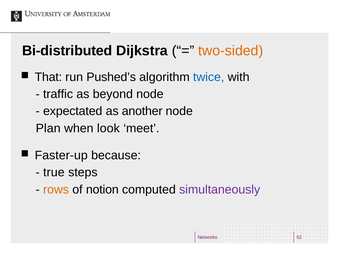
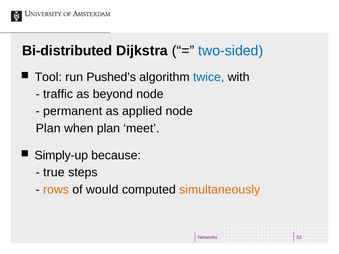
two-sided colour: orange -> blue (231, 51)
That: That -> Tool (48, 77)
expectated: expectated -> permanent (73, 111)
another: another -> applied (142, 111)
when look: look -> plan (108, 128)
Faster-up: Faster-up -> Simply-up (61, 155)
notion: notion -> would (102, 190)
simultaneously colour: purple -> orange (220, 190)
